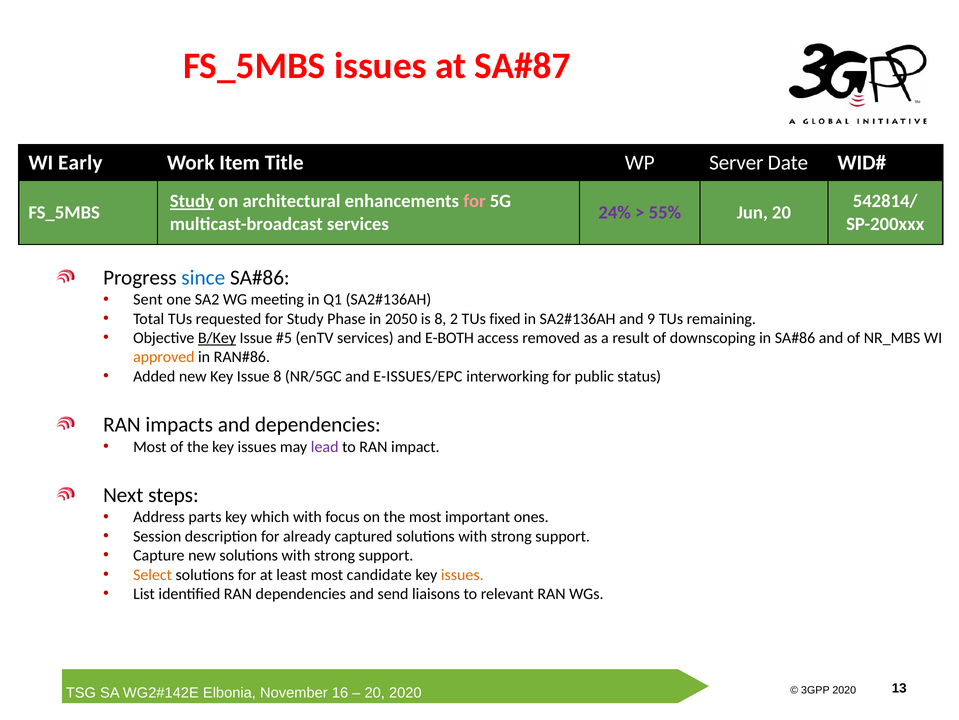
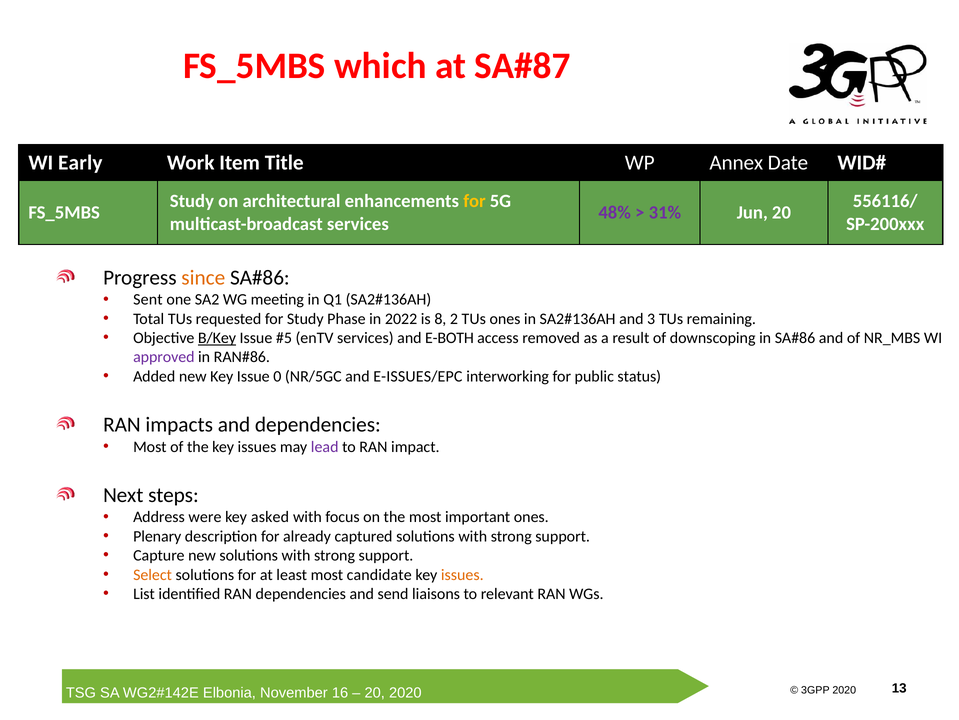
FS_5MBS issues: issues -> which (380, 66)
Server: Server -> Annex (736, 162)
Study underline: present -> none (192, 201)
for colour: pink -> yellow (474, 201)
542814/: 542814/ -> 556116/ (885, 201)
24%: 24% -> 48% (615, 212)
55%: 55% -> 31% (665, 212)
since colour: blue -> orange (203, 277)
2050: 2050 -> 2022 (401, 318)
TUs fixed: fixed -> ones (505, 318)
9: 9 -> 3 (651, 318)
approved colour: orange -> purple (164, 357)
Issue 8: 8 -> 0 (277, 376)
parts: parts -> were (205, 517)
which: which -> asked (270, 517)
Session: Session -> Plenary (157, 536)
